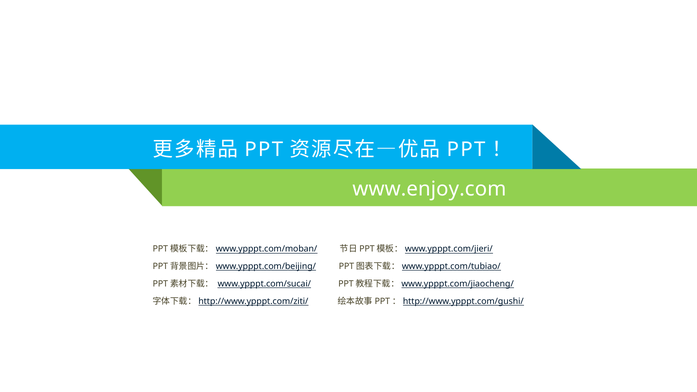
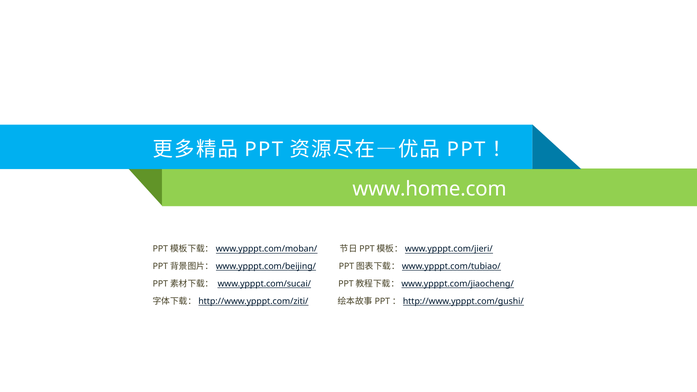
www.enjoy.com: www.enjoy.com -> www.home.com (429, 189)
